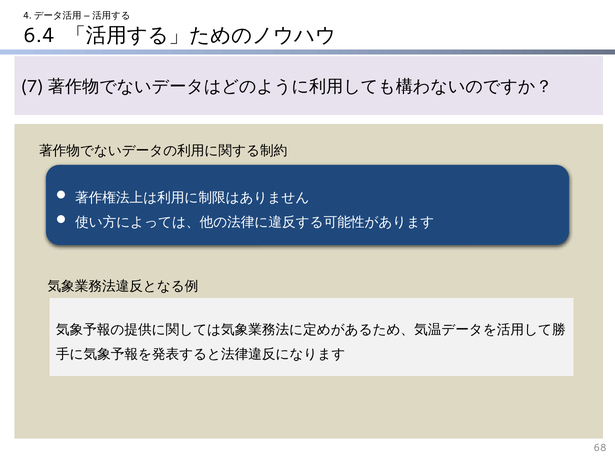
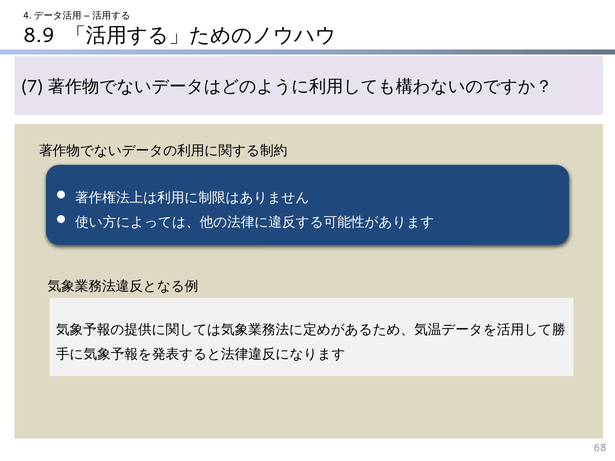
6.4: 6.4 -> 8.9 (39, 35)
